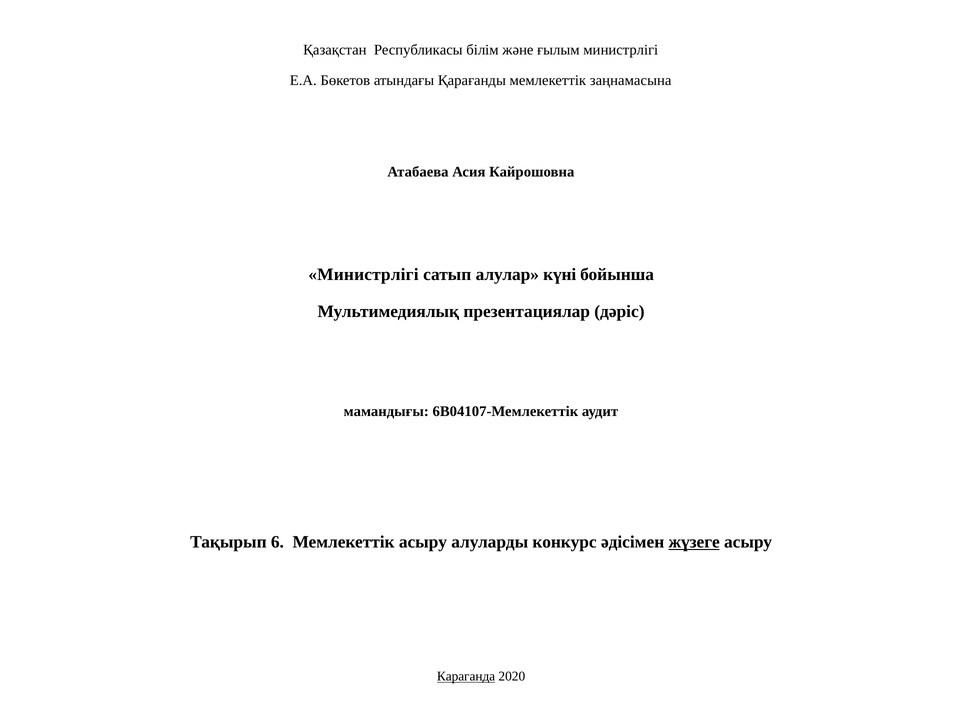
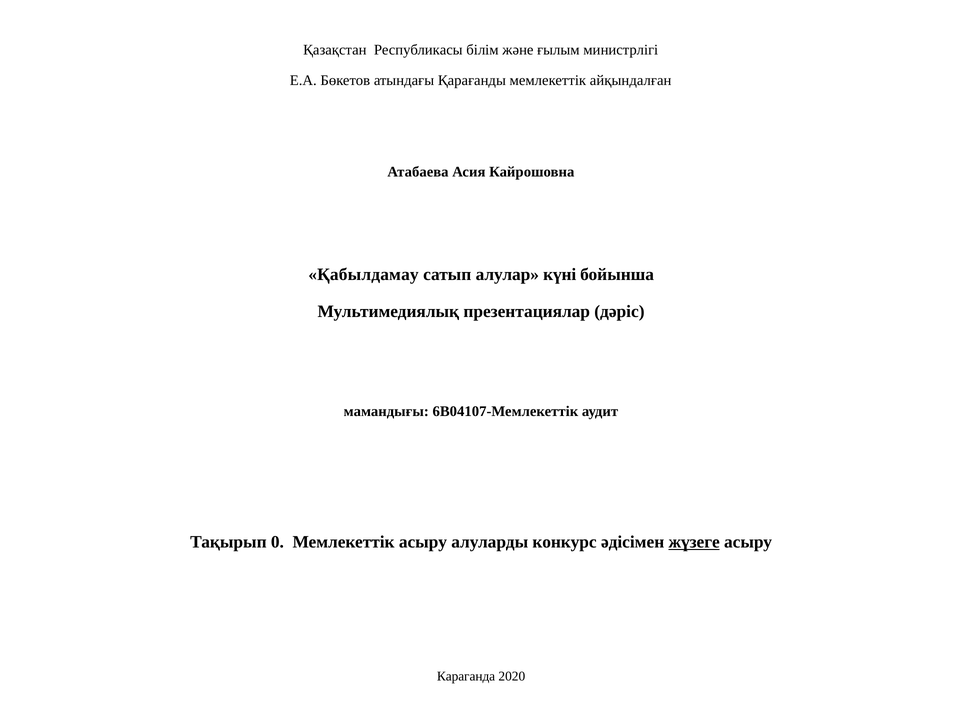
заңнамасына: заңнамасына -> айқындалған (631, 80)
Министрлігі: Министрлігі -> Қабылдамау (363, 274)
6: 6 -> 0 (277, 542)
Караганда underline: present -> none (466, 676)
